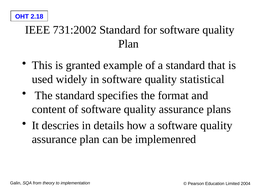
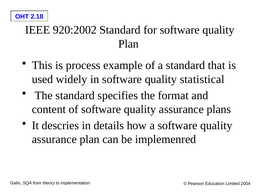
731:2002: 731:2002 -> 920:2002 (75, 30)
granted: granted -> process (83, 65)
